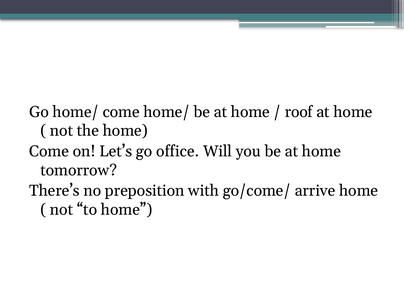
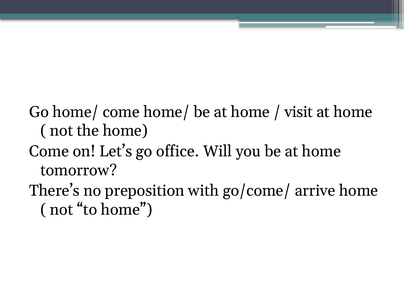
roof: roof -> visit (299, 112)
